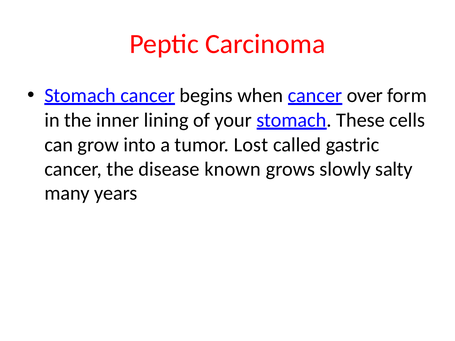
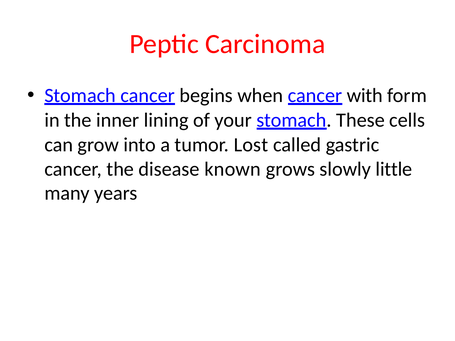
over: over -> with (365, 95)
salty: salty -> little (394, 169)
